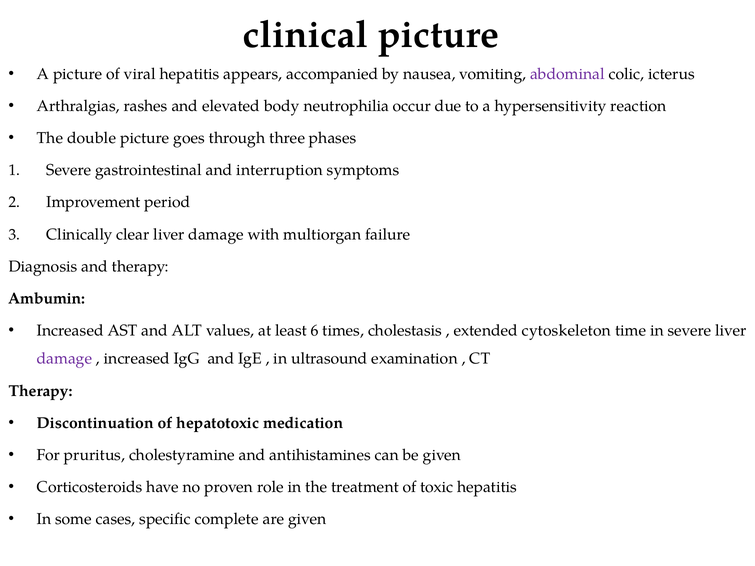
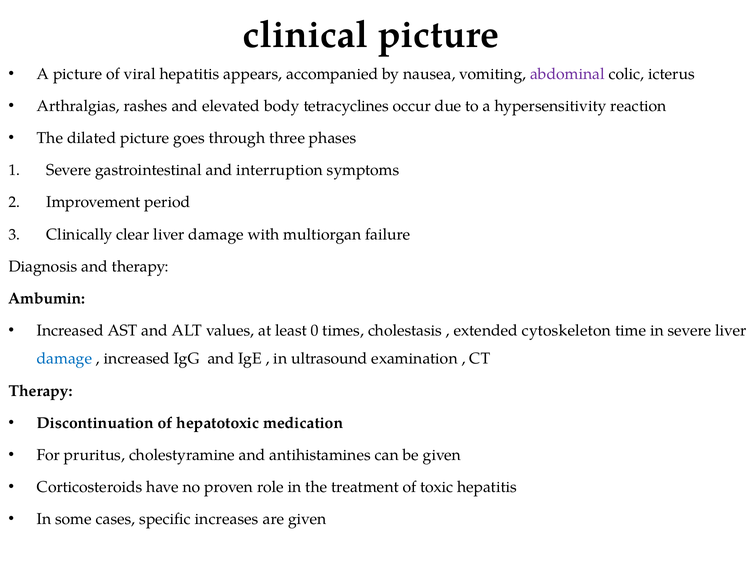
neutrophilia: neutrophilia -> tetracyclines (346, 106)
double: double -> dilated (92, 138)
6: 6 -> 0 (315, 331)
damage colour: purple -> blue (64, 359)
complete: complete -> increases (227, 519)
